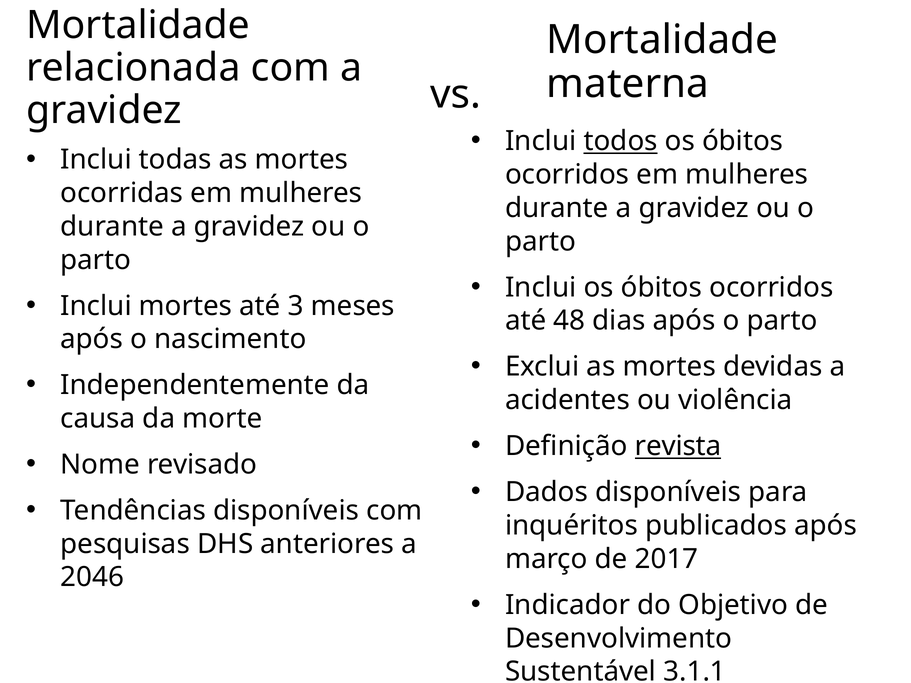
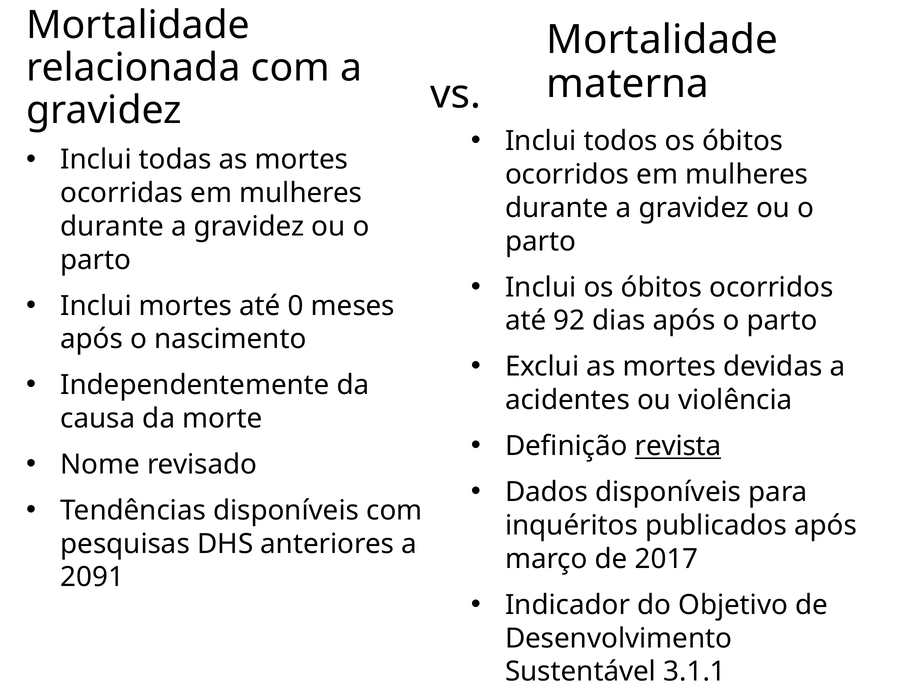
todos underline: present -> none (621, 141)
3: 3 -> 0 (296, 306)
48: 48 -> 92 (569, 321)
2046: 2046 -> 2091 (92, 577)
